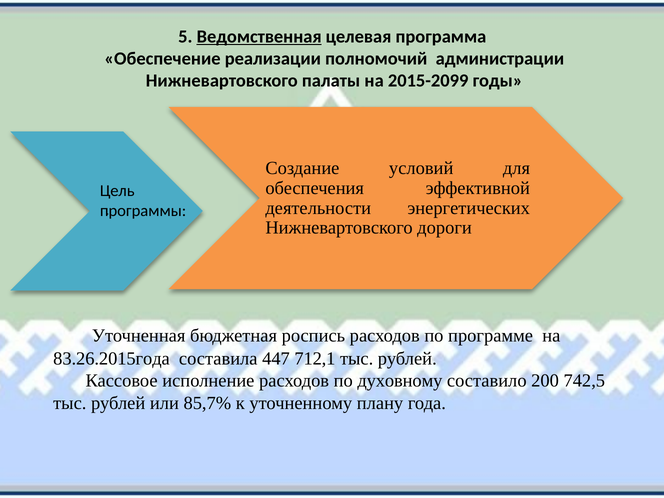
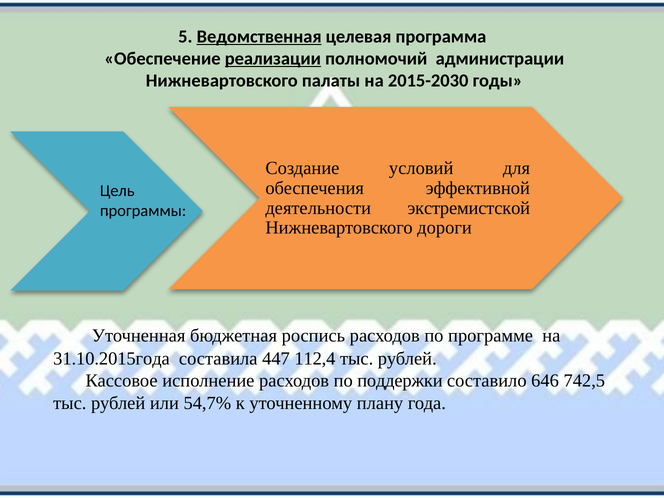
реализации underline: none -> present (273, 59)
2015-2099: 2015-2099 -> 2015-2030 (428, 81)
энергетических: энергетических -> экстремистской (469, 208)
83.26.2015года: 83.26.2015года -> 31.10.2015года (111, 359)
712,1: 712,1 -> 112,4 (315, 359)
духовному: духовному -> поддержки (400, 381)
200: 200 -> 646 (545, 381)
85,7%: 85,7% -> 54,7% (207, 403)
